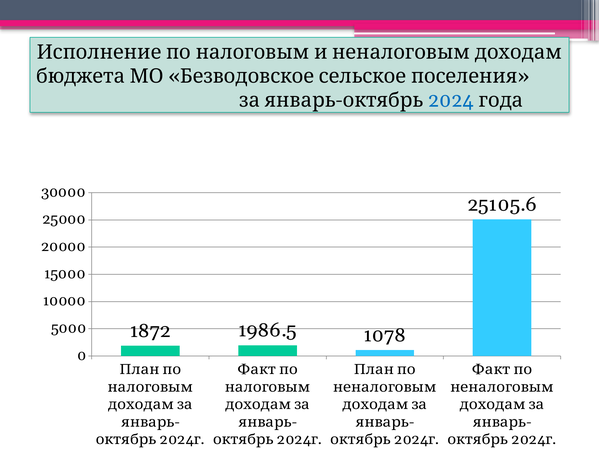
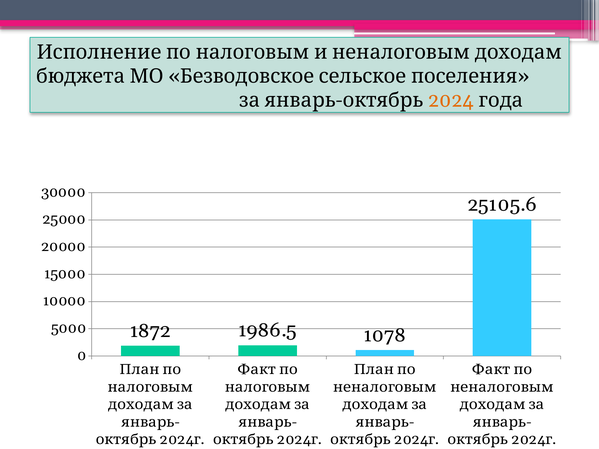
2024 colour: blue -> orange (451, 100)
